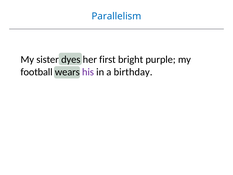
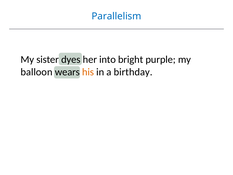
first: first -> into (108, 59)
football: football -> balloon (36, 72)
his colour: purple -> orange (88, 72)
